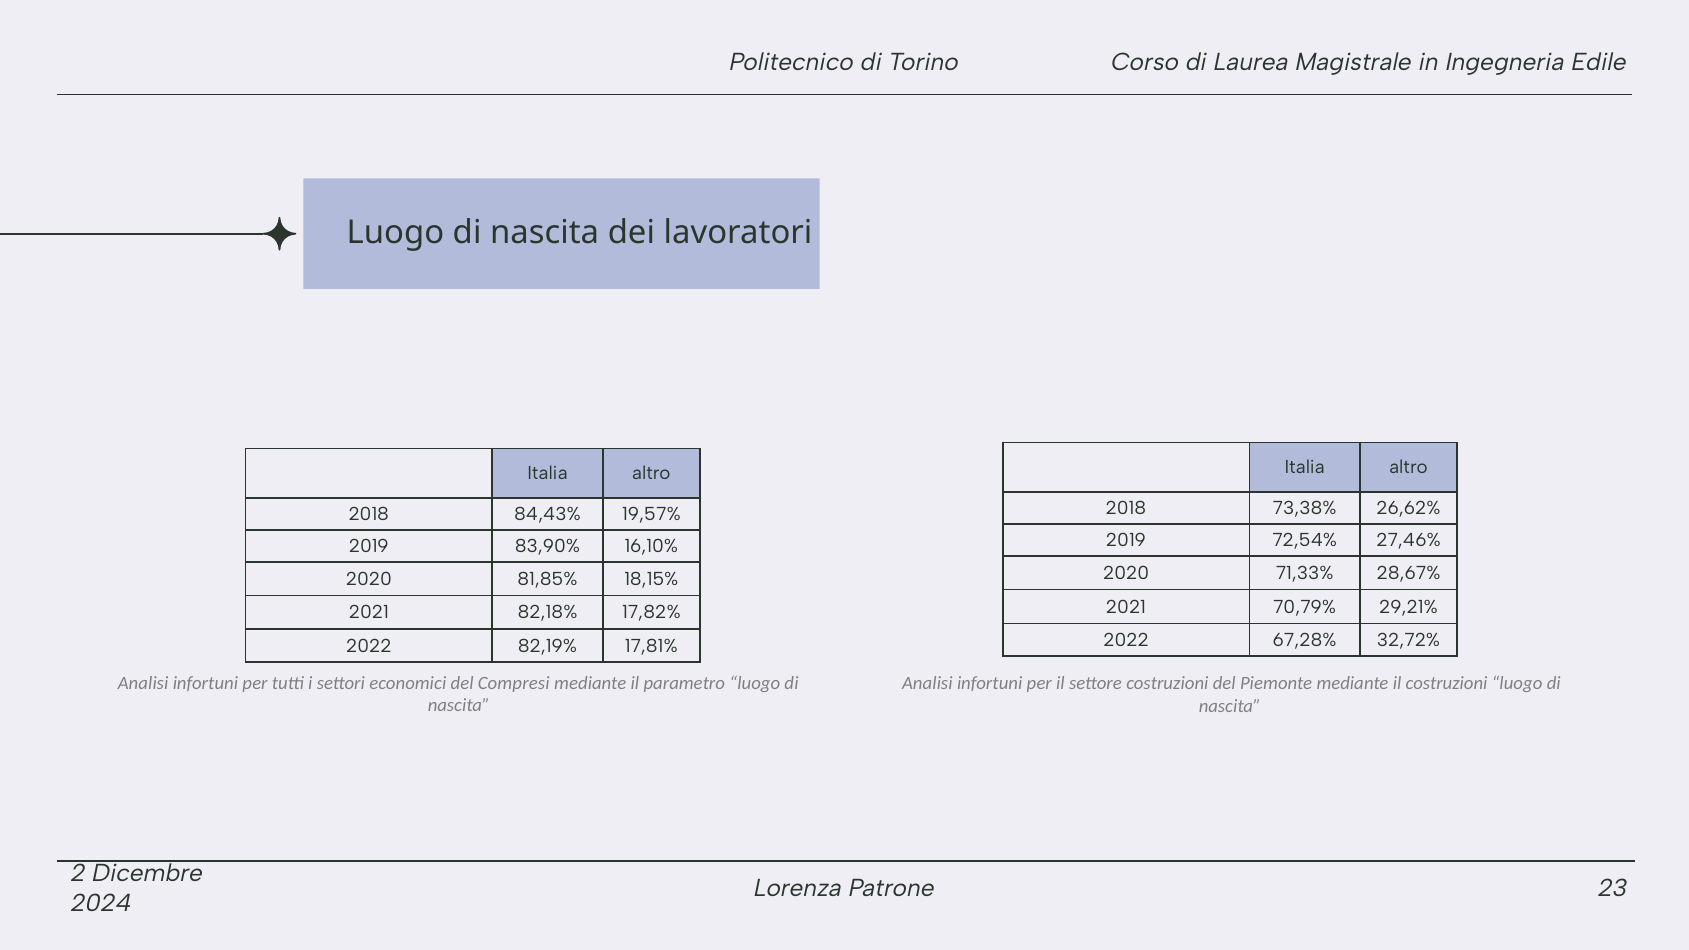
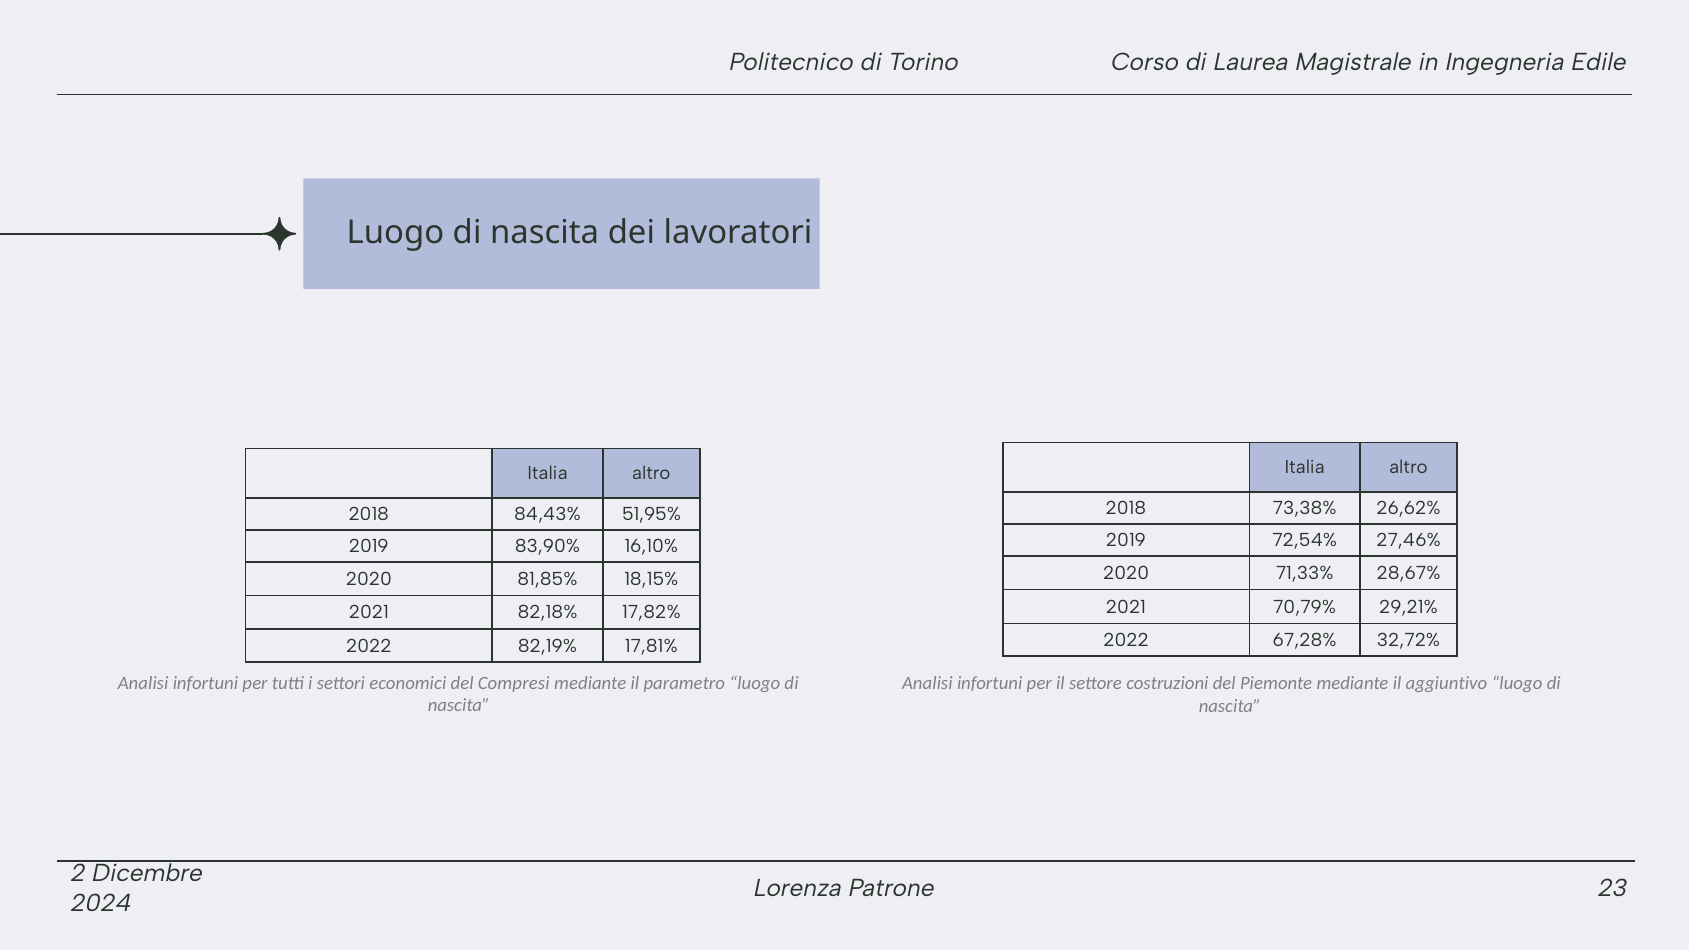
19,57%: 19,57% -> 51,95% (651, 515)
il costruzioni: costruzioni -> aggiuntivo (1446, 684)
